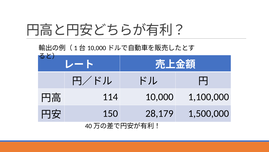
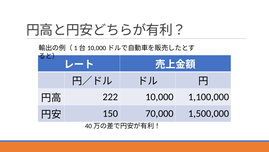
114: 114 -> 222 (110, 97)
28,179: 28,179 -> 70,000 (159, 113)
